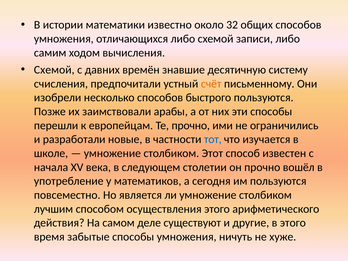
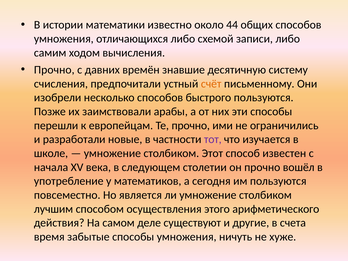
32: 32 -> 44 (232, 25)
Схемой: Схемой -> Прочно (54, 70)
тот colour: blue -> purple (213, 139)
в этого: этого -> счета (293, 223)
